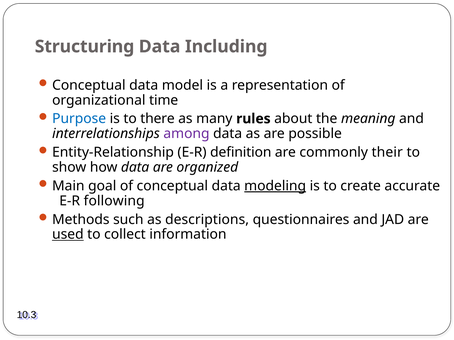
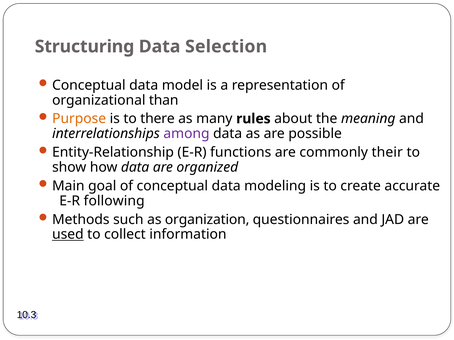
Including: Including -> Selection (226, 47)
time: time -> than (164, 100)
Purpose colour: blue -> orange (79, 119)
definition: definition -> functions (241, 153)
modeling underline: present -> none (275, 186)
descriptions: descriptions -> organization (207, 220)
